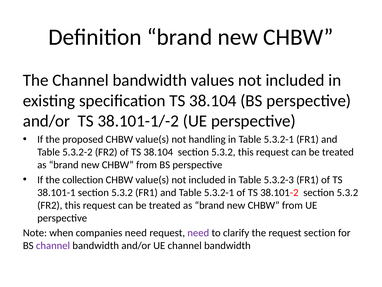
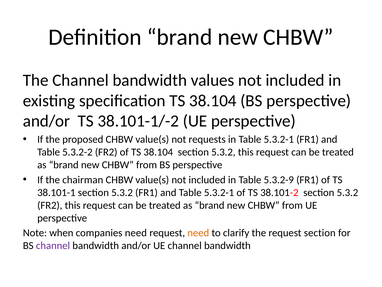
handling: handling -> requests (207, 139)
collection: collection -> chairman (83, 179)
5.3.2-3: 5.3.2-3 -> 5.3.2-9 (279, 179)
need colour: purple -> orange (198, 233)
